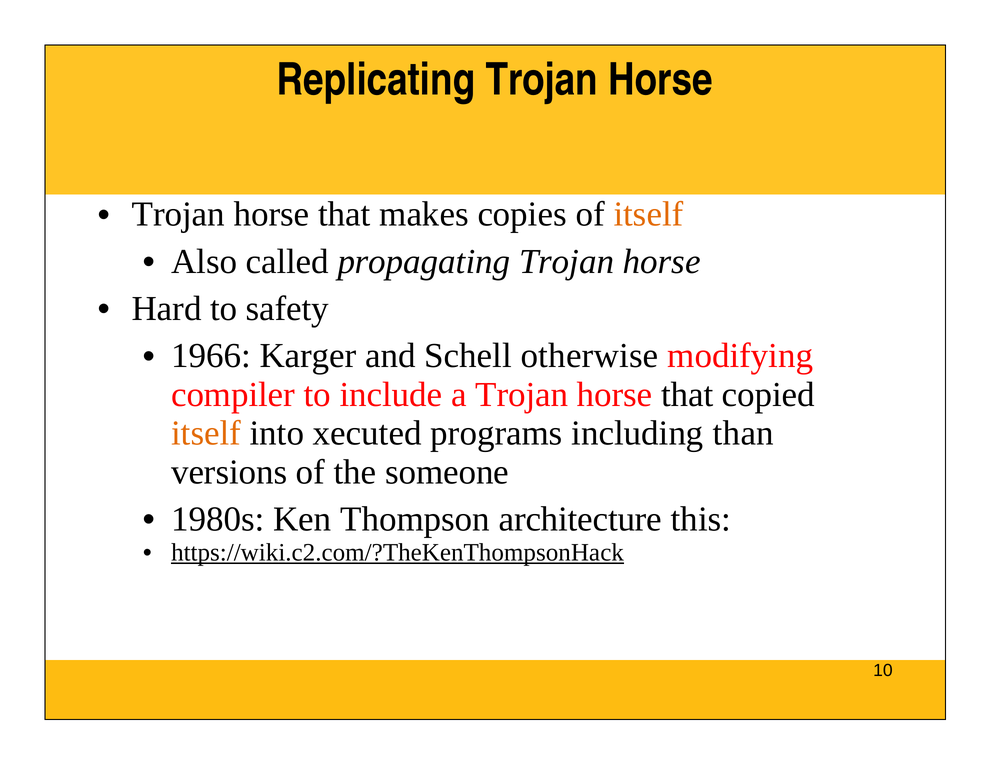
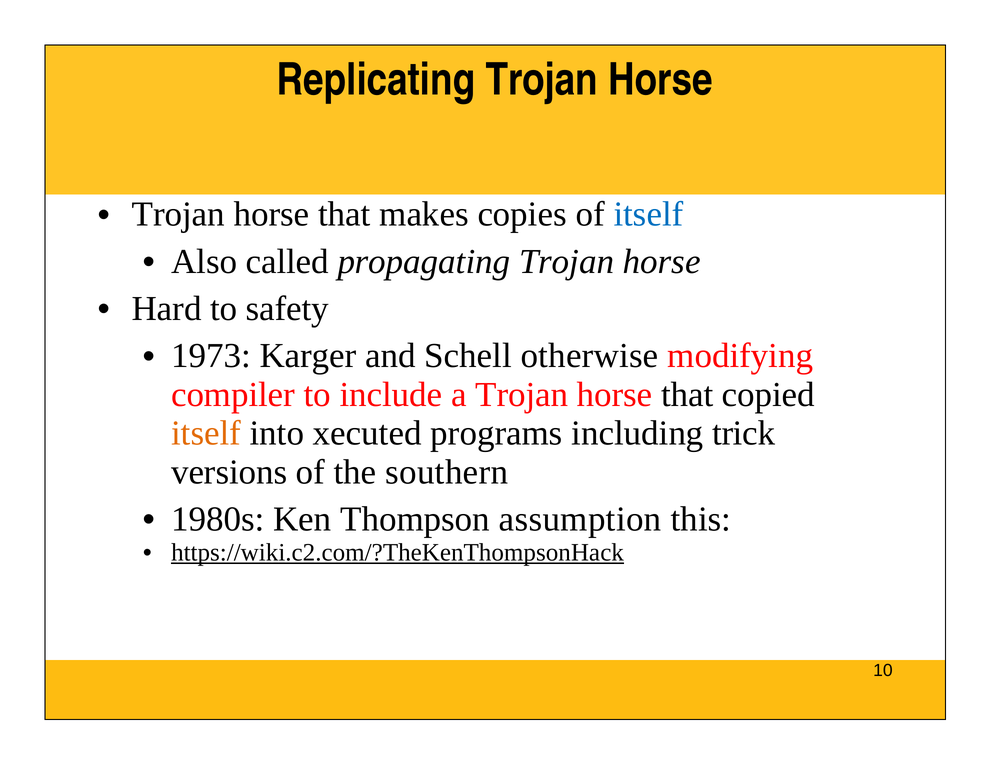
itself colour: orange -> blue (648, 214)
1966: 1966 -> 1973 (211, 356)
than: than -> trick (744, 434)
someone: someone -> southern (447, 472)
architecture: architecture -> assumption (580, 520)
